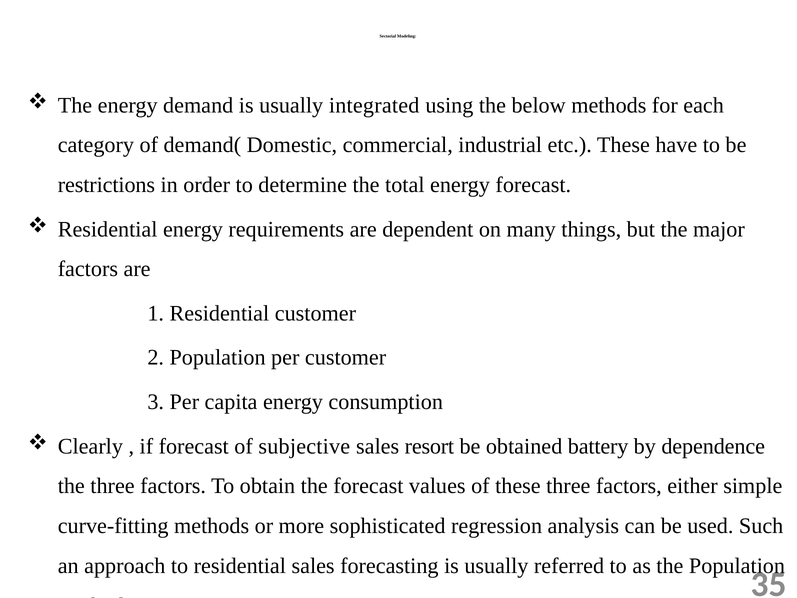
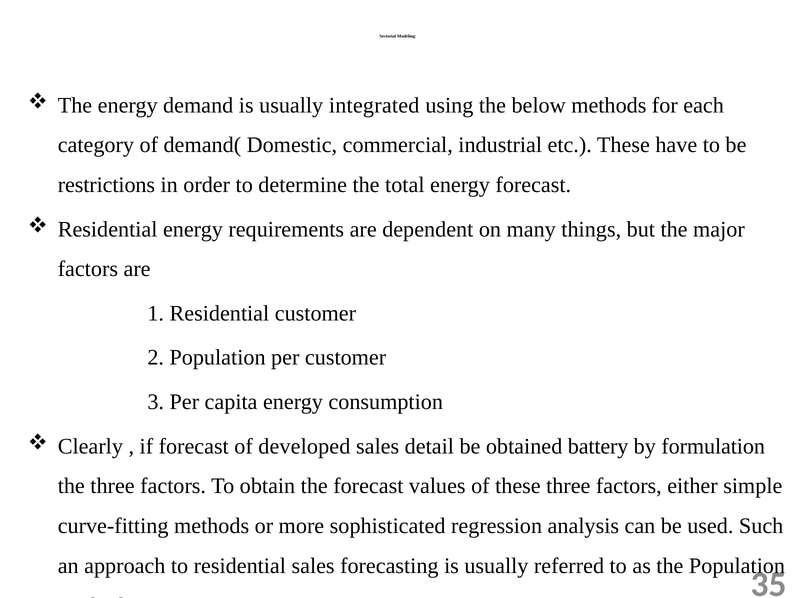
subjective: subjective -> developed (304, 446)
resort: resort -> detail (429, 446)
dependence: dependence -> formulation (713, 446)
